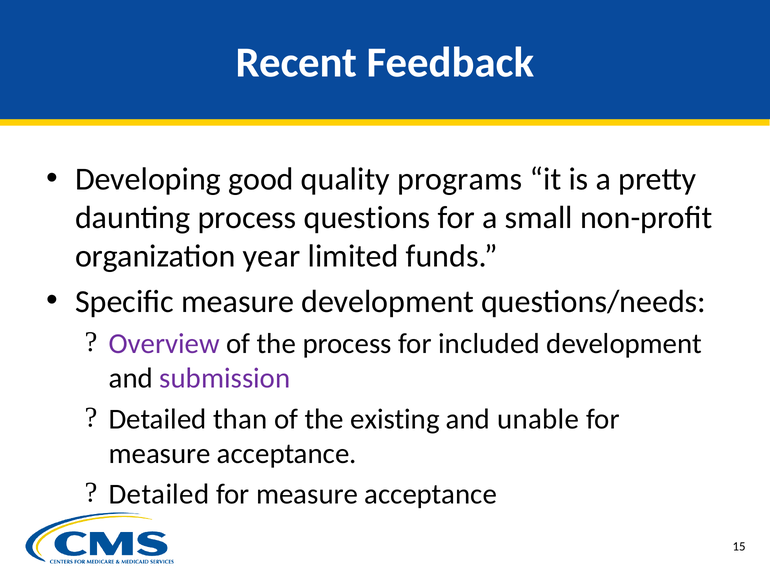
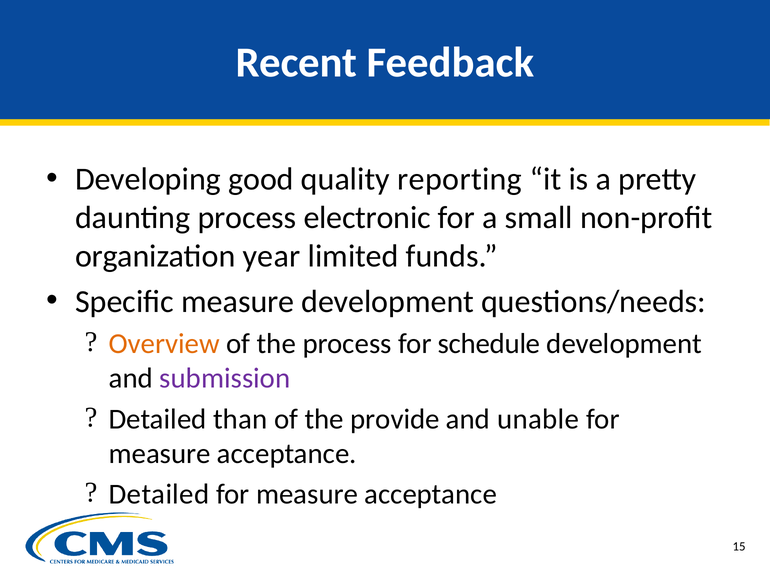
programs: programs -> reporting (460, 179)
questions: questions -> electronic (367, 218)
Overview colour: purple -> orange (164, 344)
included: included -> schedule (489, 344)
existing: existing -> provide (395, 419)
